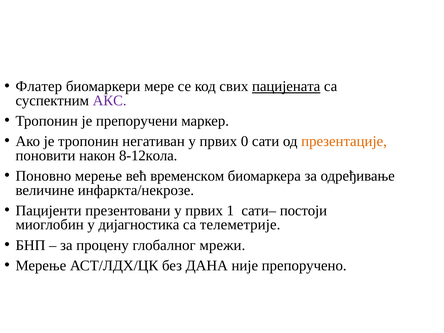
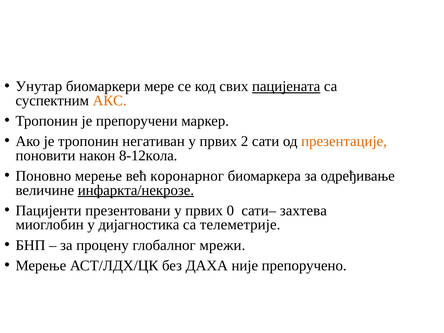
Флатер: Флатер -> Унутар (39, 86)
АКС colour: purple -> orange (110, 101)
0: 0 -> 2 (245, 141)
временском: временском -> коронарног (187, 176)
инфаркта/некрозе underline: none -> present (136, 190)
1: 1 -> 0 (230, 211)
постоји: постоји -> захтева (303, 211)
ДАНА: ДАНА -> ДАХА (207, 266)
